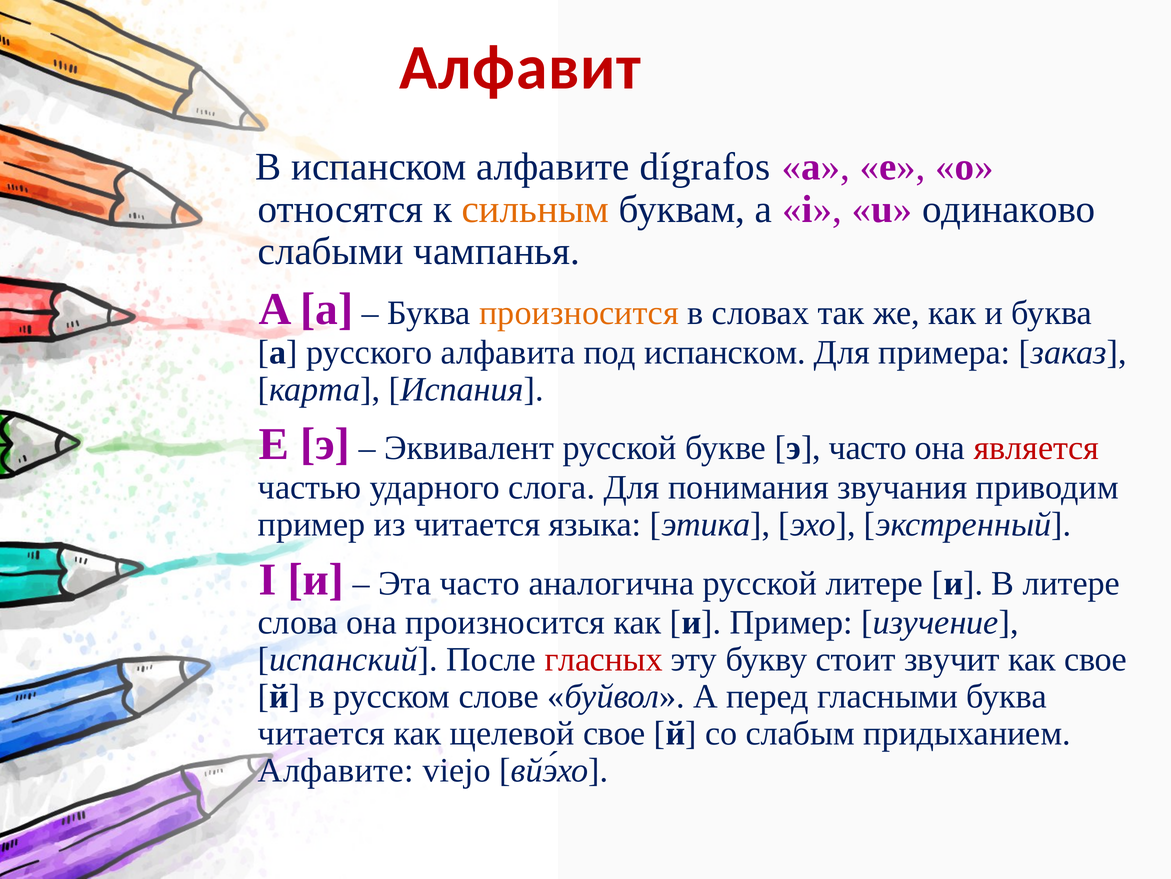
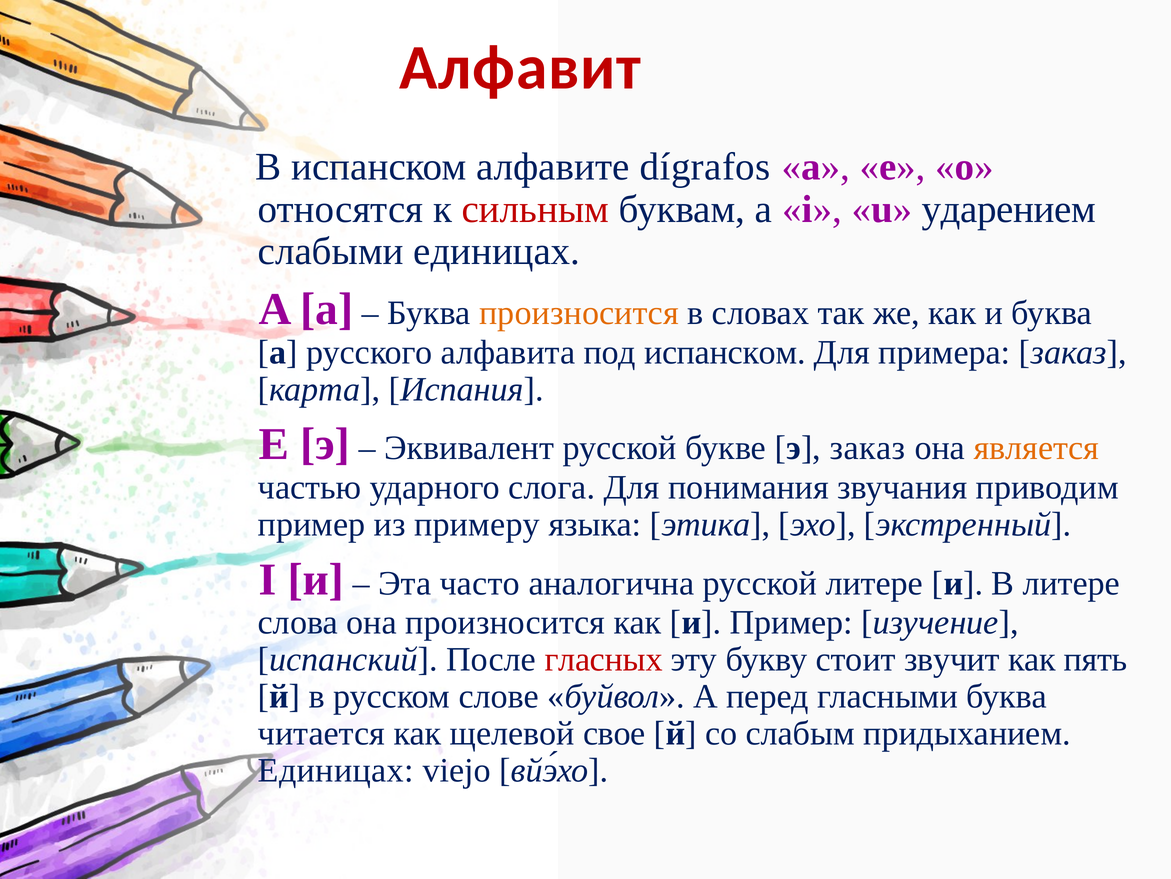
сильным colour: orange -> red (535, 209)
одинаково: одинаково -> ударением (1009, 209)
слабыми чампанья: чампанья -> единицах (497, 251)
э часто: часто -> заказ (868, 448)
является colour: red -> orange (1036, 448)
из читается: читается -> примеру (477, 524)
как свое: свое -> пять (1096, 659)
Алфавите: Алфавите -> Единицах (336, 770)
